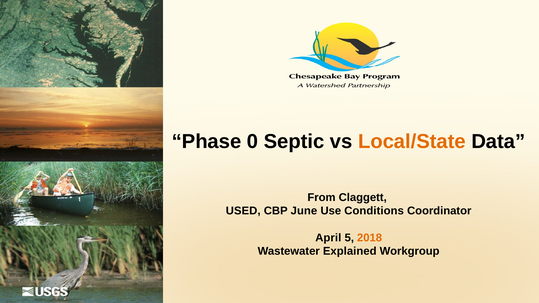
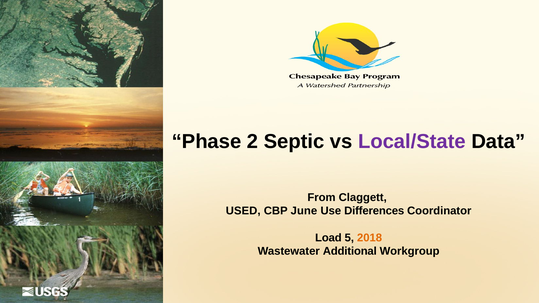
0: 0 -> 2 (253, 141)
Local/State colour: orange -> purple (412, 141)
Conditions: Conditions -> Differences (374, 211)
April: April -> Load (328, 238)
Explained: Explained -> Additional (350, 251)
